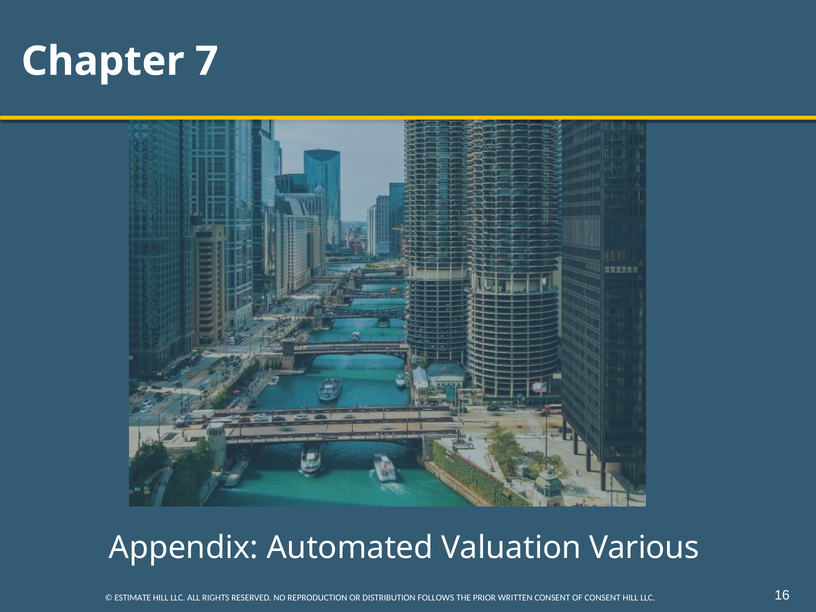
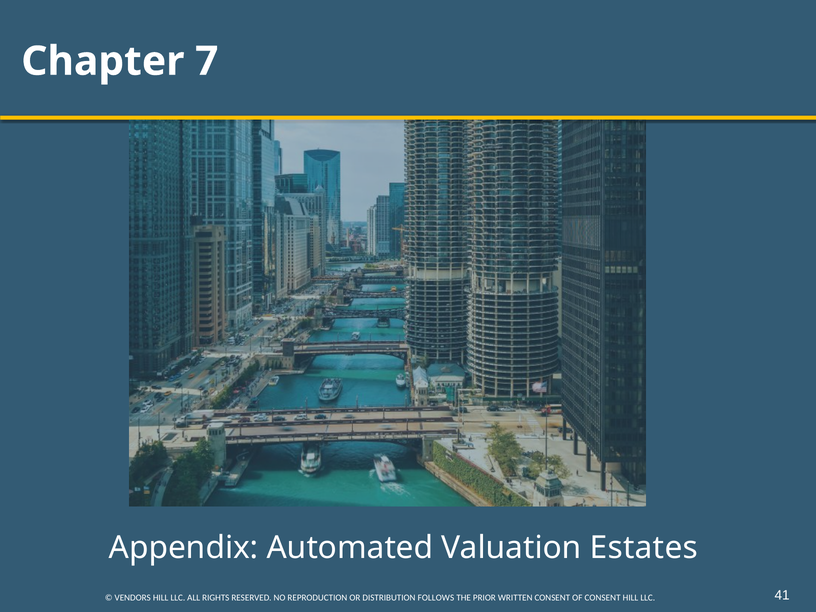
Various: Various -> Estates (644, 548)
ESTIMATE: ESTIMATE -> VENDORS (133, 598)
16: 16 -> 41 (782, 595)
